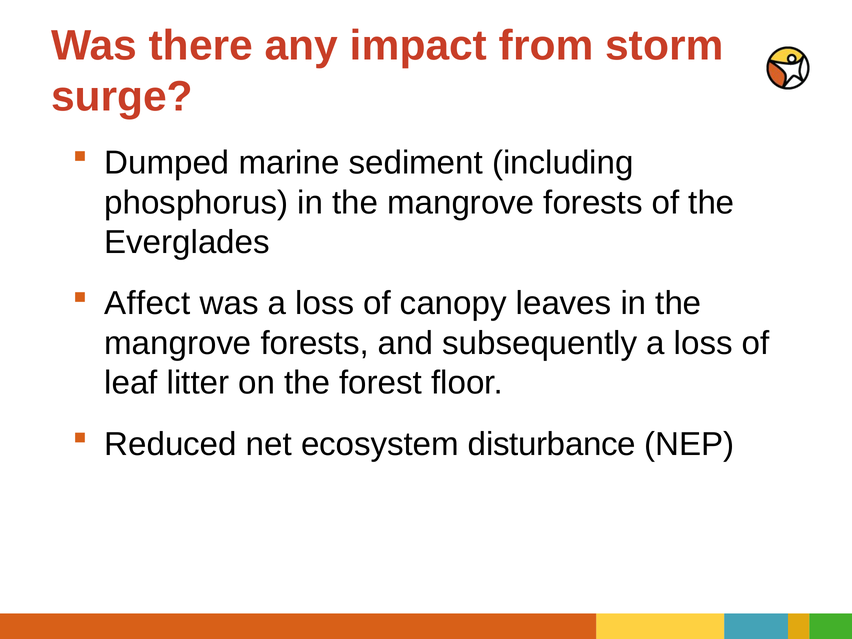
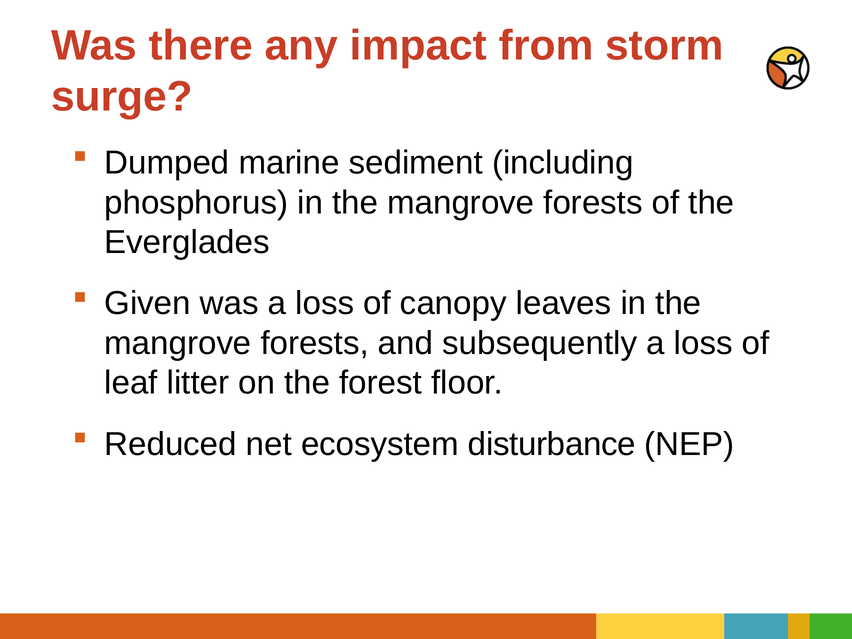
Affect: Affect -> Given (148, 303)
